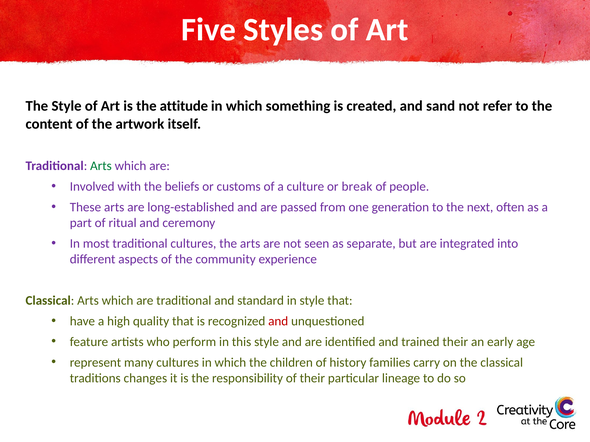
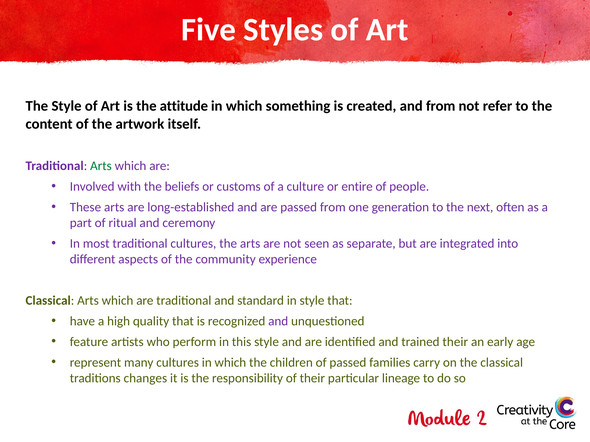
and sand: sand -> from (441, 106)
break: break -> entire (357, 187)
and colour: red -> purple (278, 321)
of history: history -> passed (348, 363)
